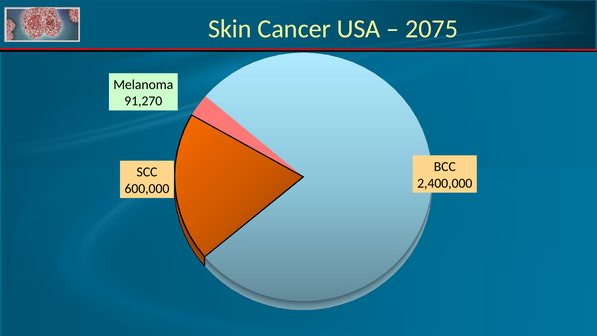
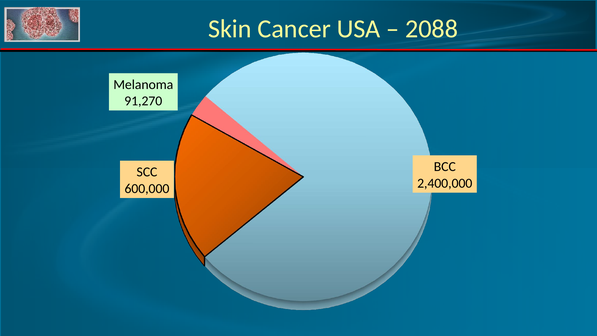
2075: 2075 -> 2088 (432, 29)
